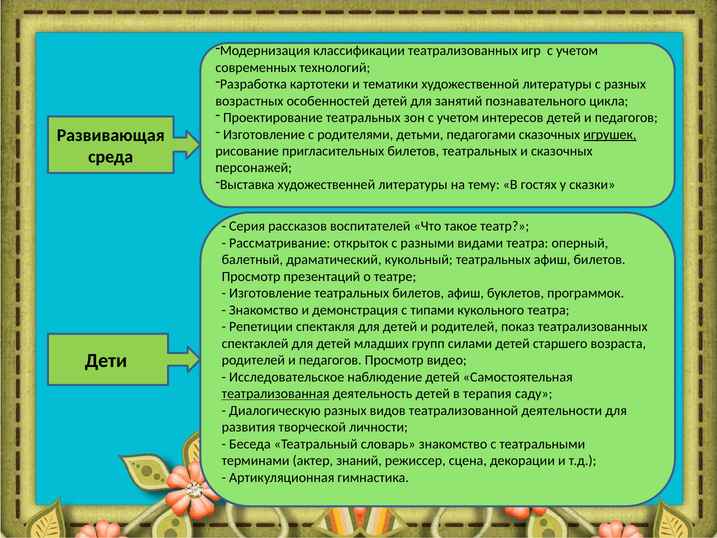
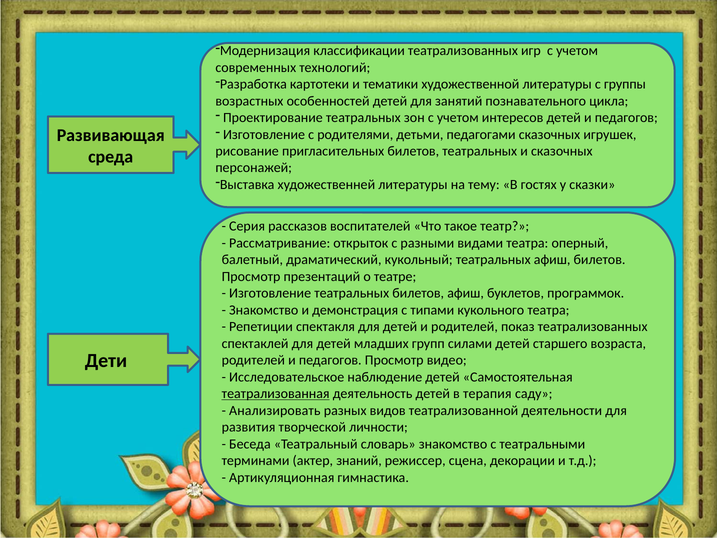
с разных: разных -> группы (625, 84)
игрушек underline: present -> none (610, 134)
Диалогическую: Диалогическую -> Анализировать (275, 410)
